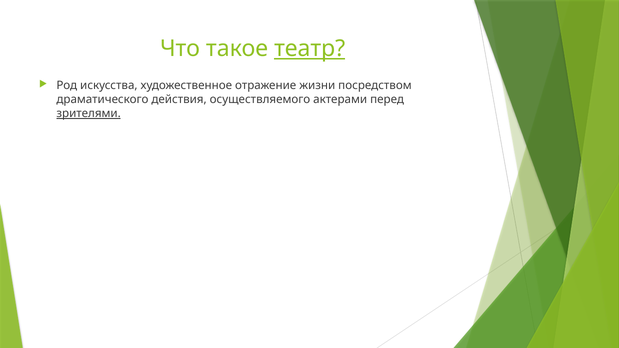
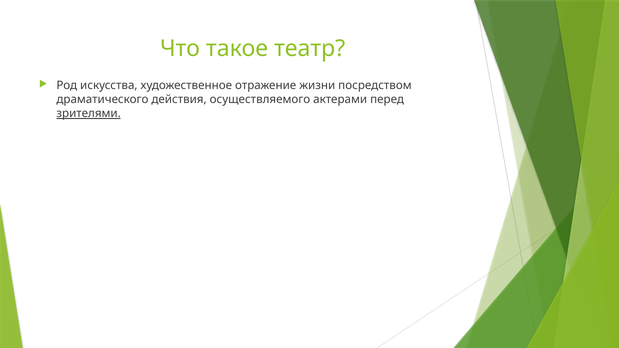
театр underline: present -> none (310, 49)
